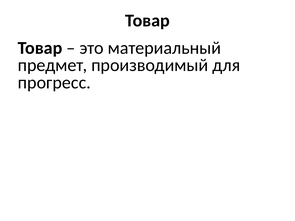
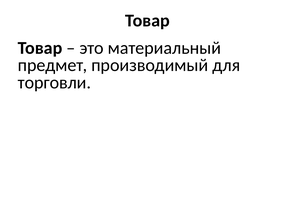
прогресс: прогресс -> торговли (54, 83)
